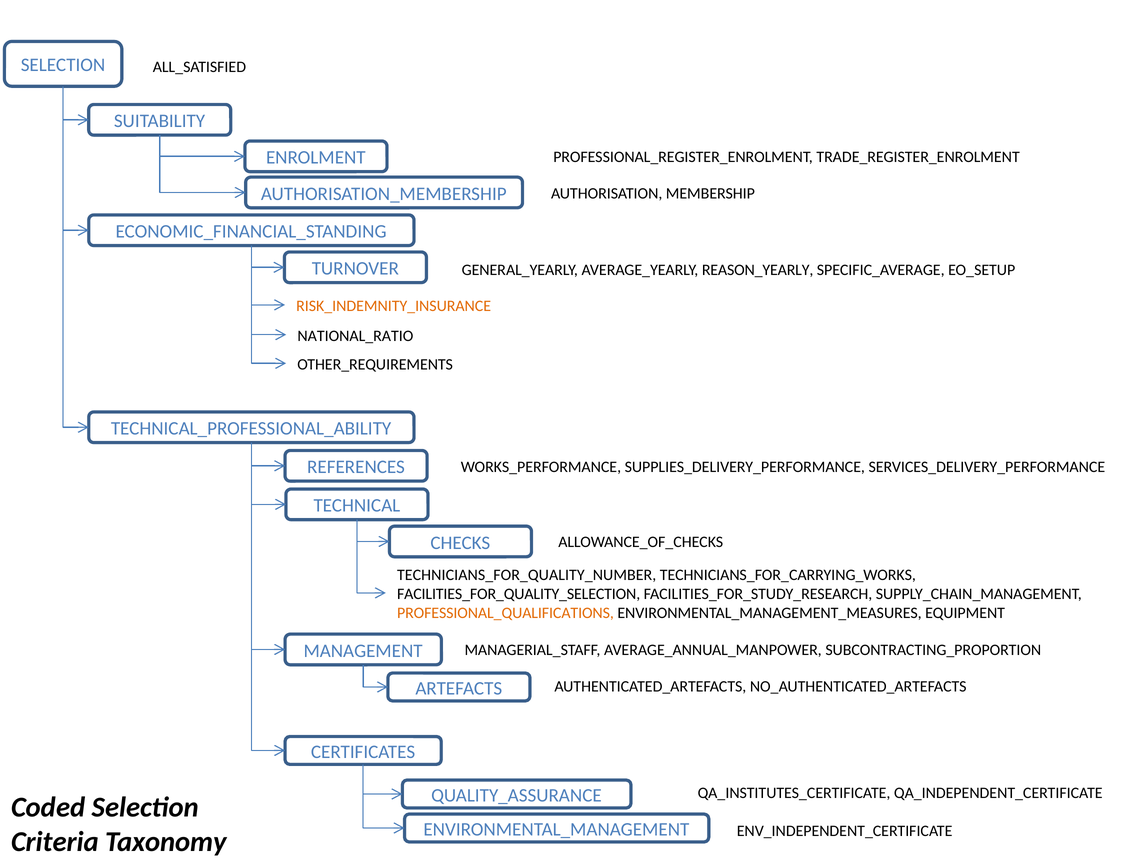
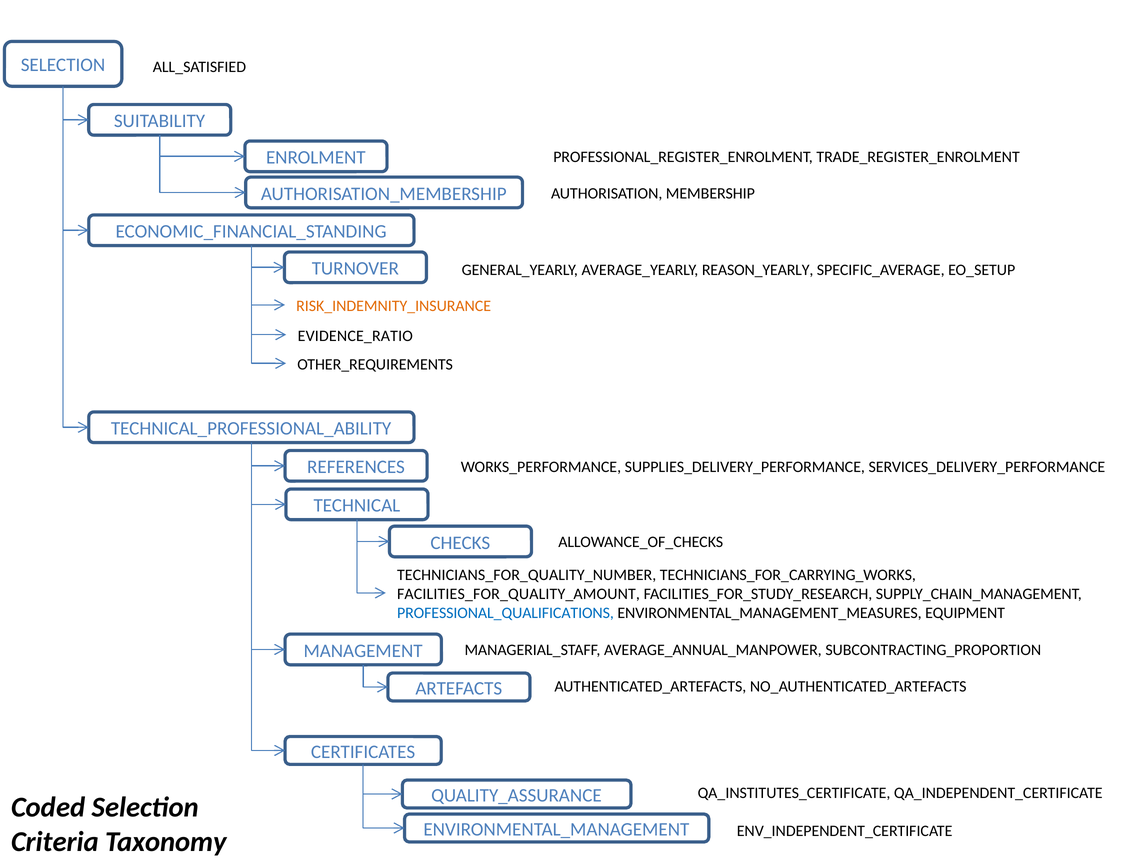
NATIONAL_RATIO: NATIONAL_RATIO -> EVIDENCE_RATIO (355, 336)
FACILITIES_FOR_QUALITY_SELECTION: FACILITIES_FOR_QUALITY_SELECTION -> FACILITIES_FOR_QUALITY_AMOUNT (518, 594)
PROFESSIONAL_QUALIFICATIONS colour: orange -> blue (505, 613)
